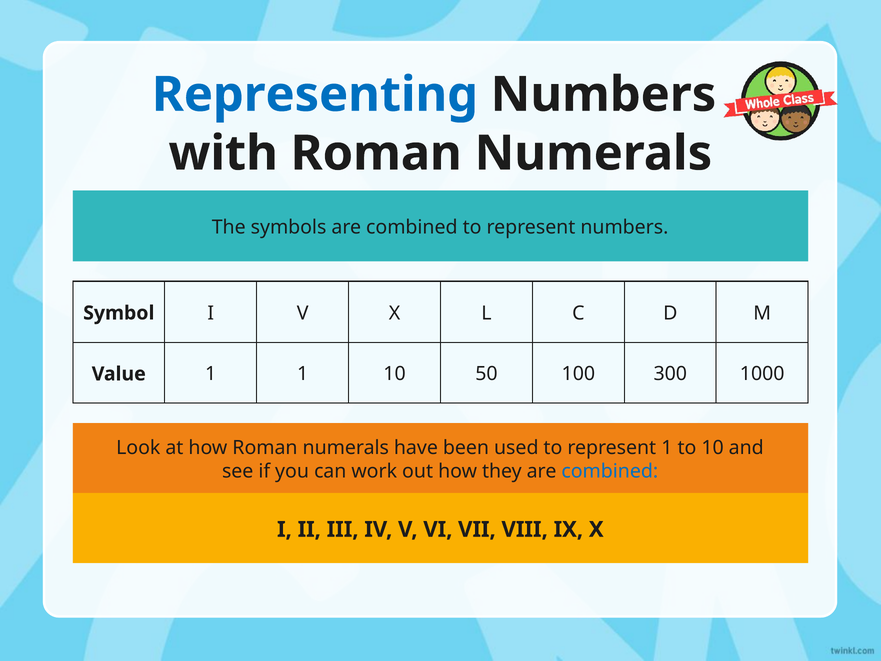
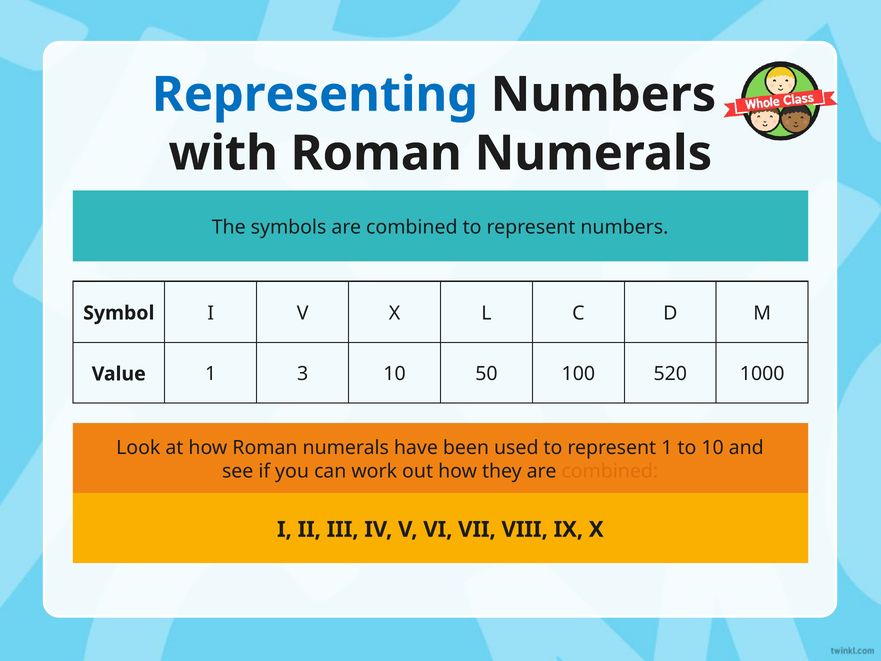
1 1: 1 -> 3 (303, 374)
300: 300 -> 520 (670, 374)
combined colour: blue -> orange (610, 471)
